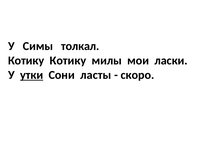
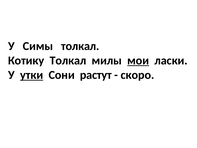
Котику Котику: Котику -> Толкал (68, 60)
мои underline: none -> present (138, 60)
ласты: ласты -> растут (96, 75)
